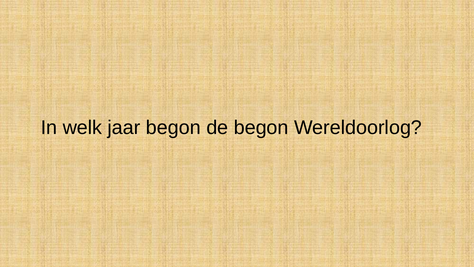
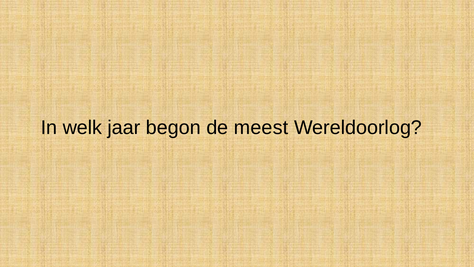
de begon: begon -> meest (261, 128)
